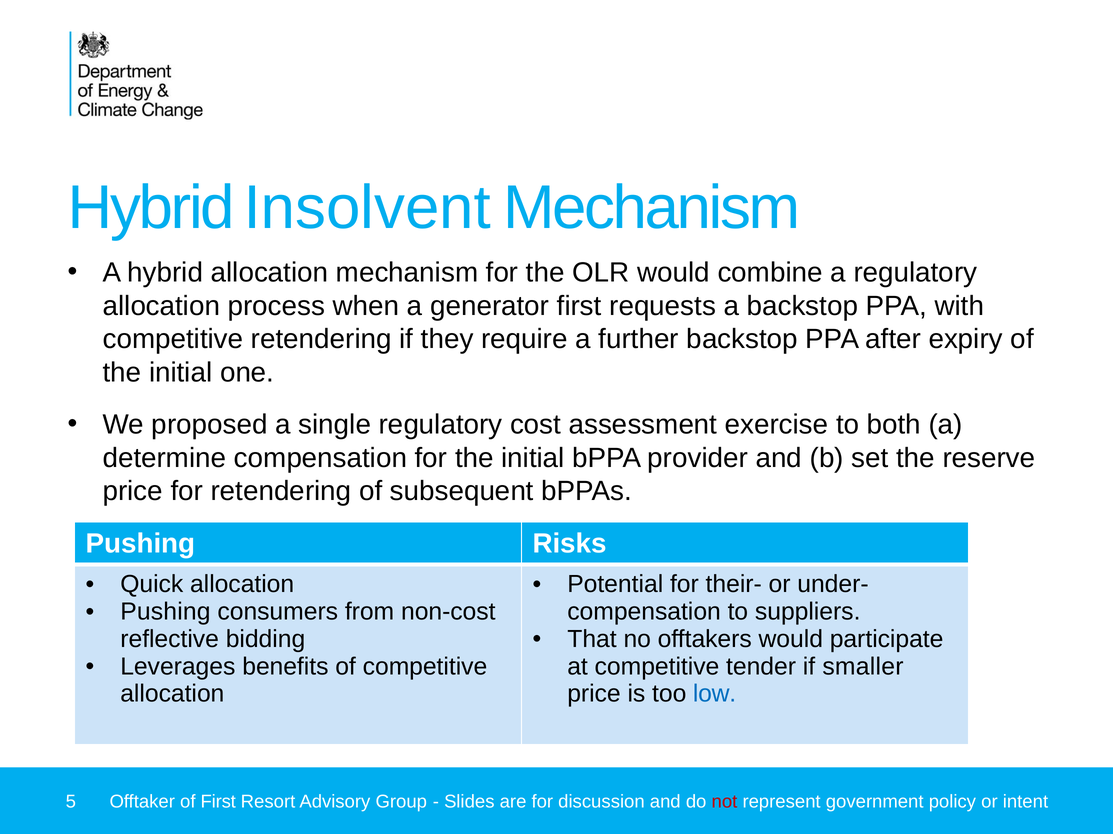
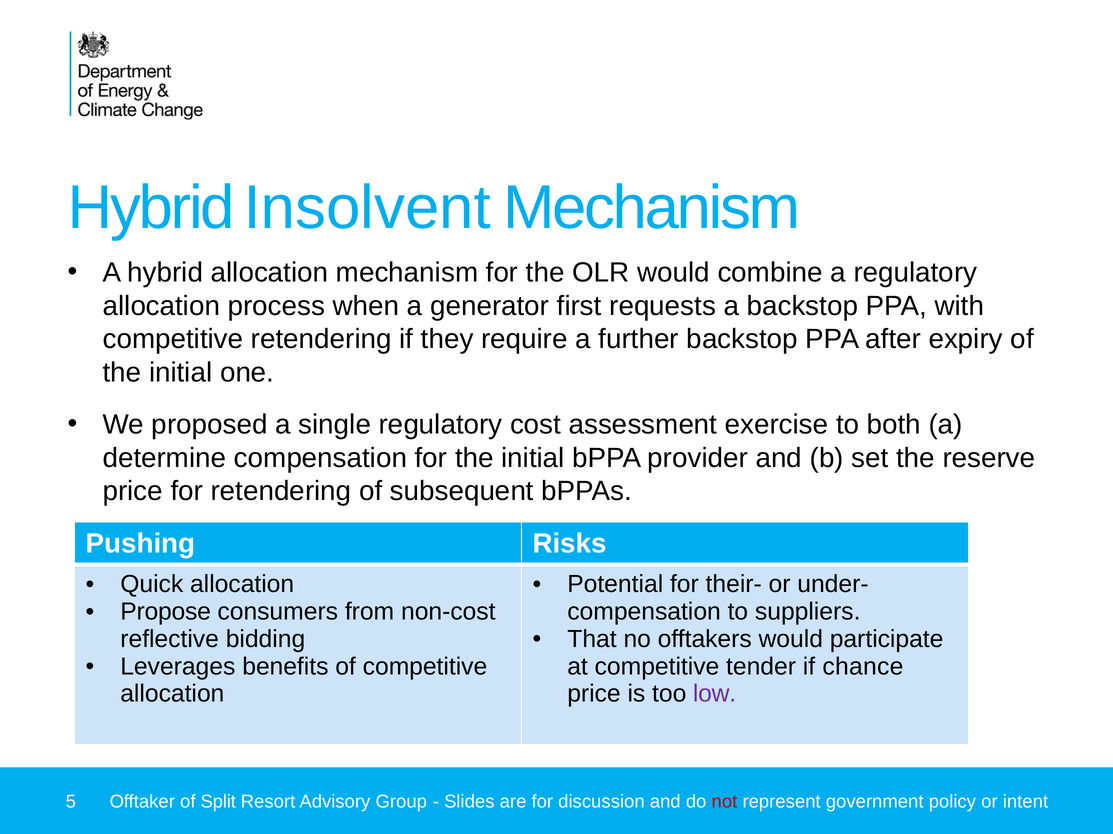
Pushing: Pushing -> Propose (166, 612)
smaller: smaller -> chance (863, 667)
low colour: blue -> purple (715, 694)
of First: First -> Split (218, 803)
